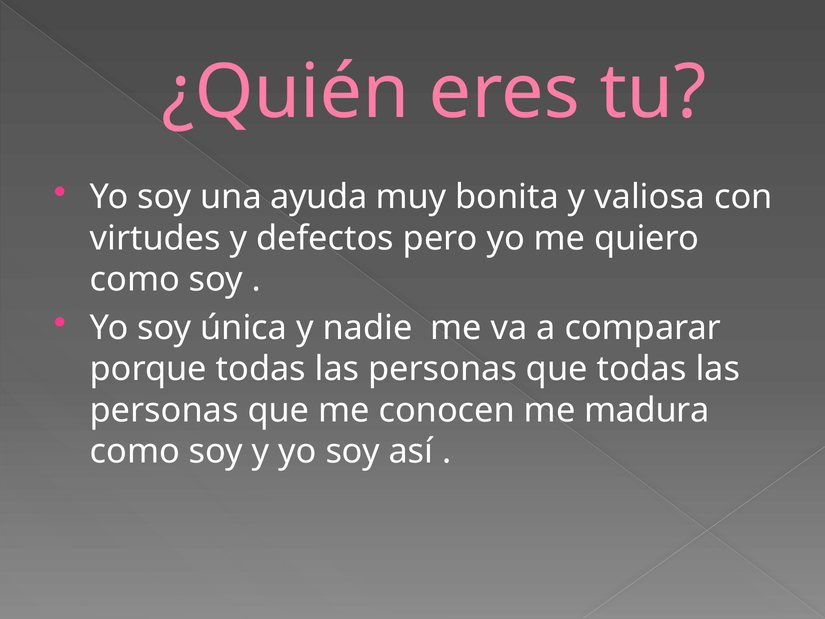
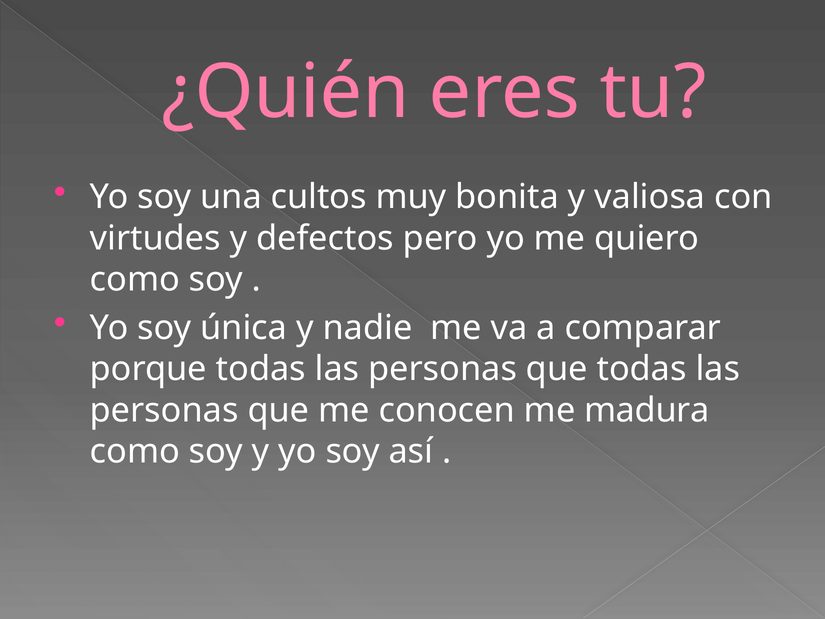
ayuda: ayuda -> cultos (319, 197)
